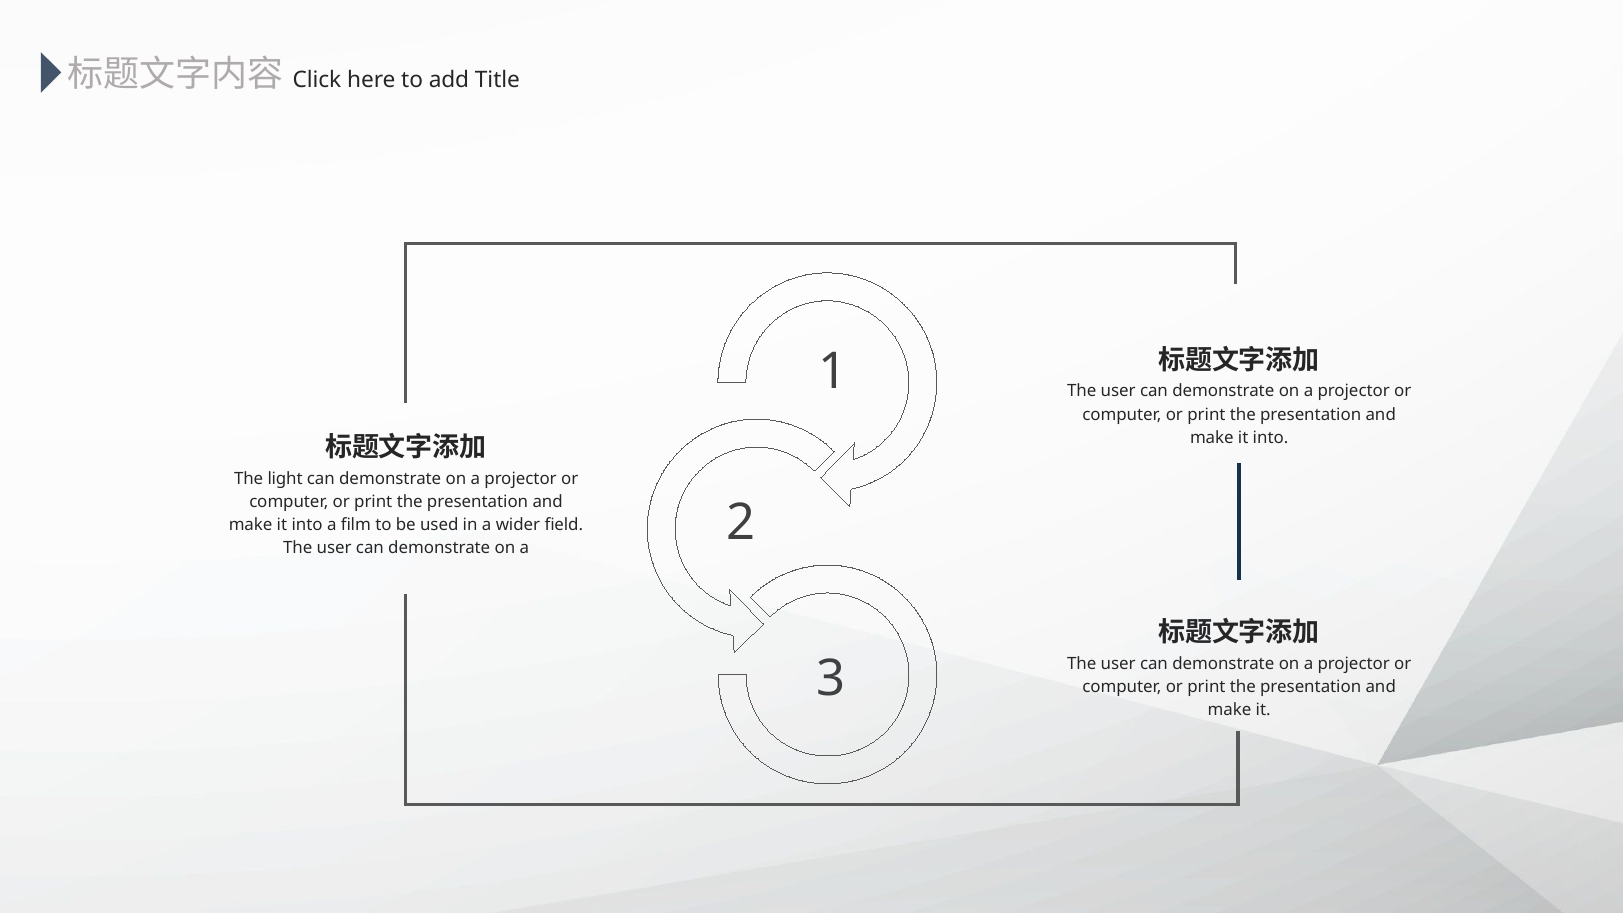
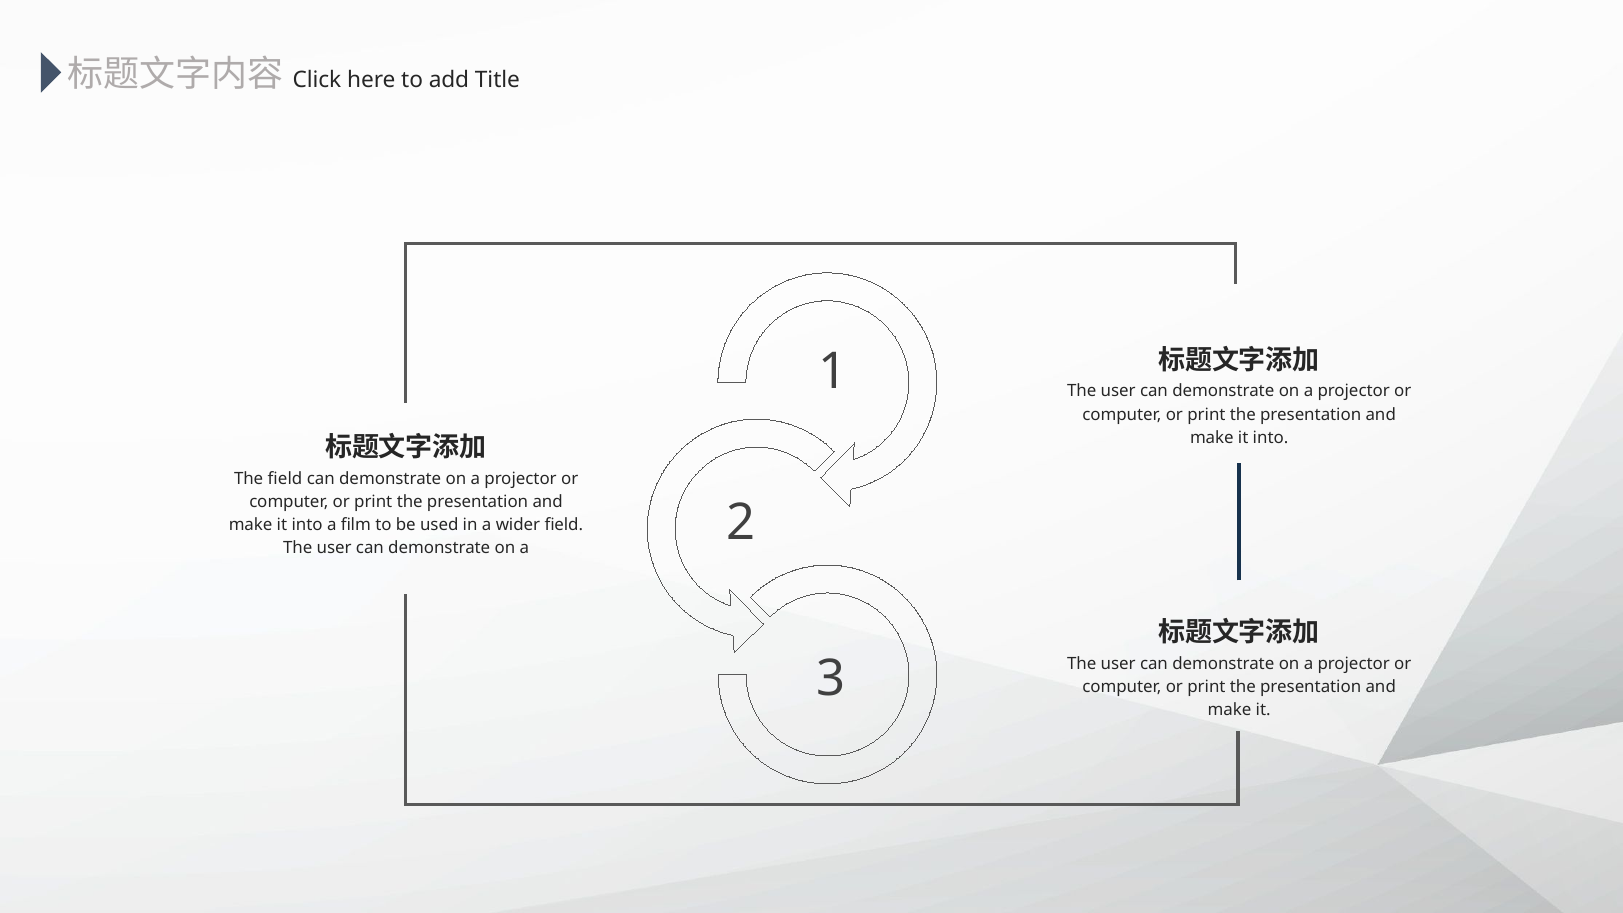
The light: light -> field (285, 479)
